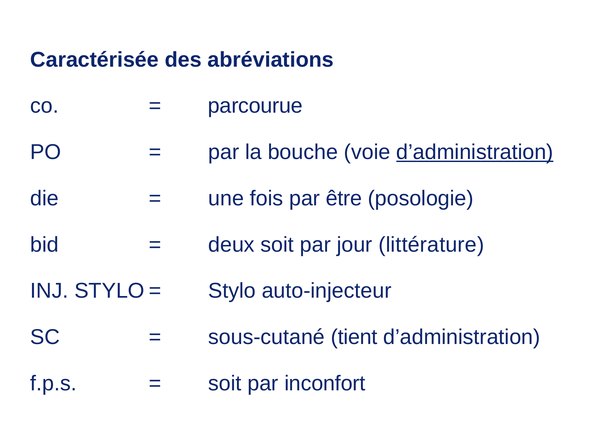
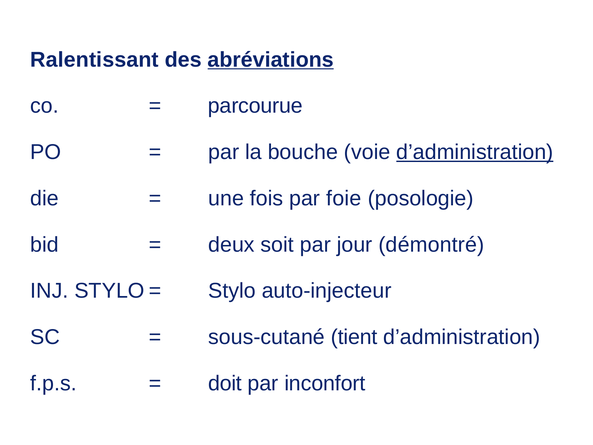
Caractérisée: Caractérisée -> Ralentissant (95, 60)
abréviations underline: none -> present (271, 60)
être: être -> foie (344, 198)
littérature: littérature -> démontré (431, 245)
soit: soit -> doit (225, 383)
